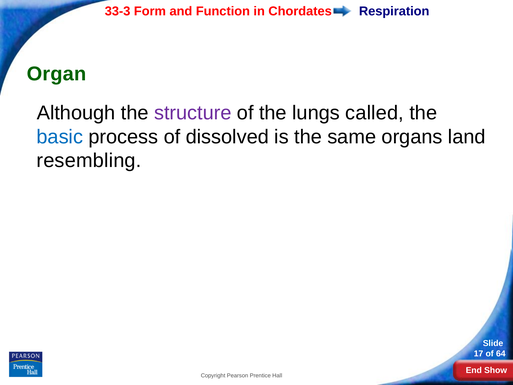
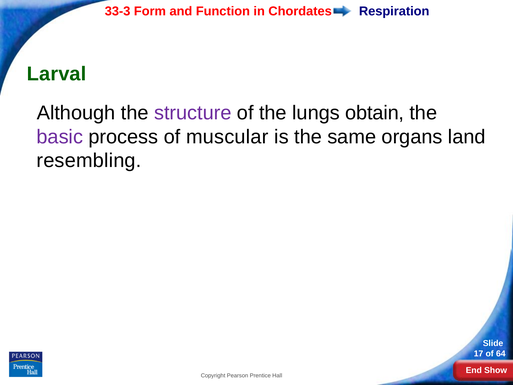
Organ: Organ -> Larval (57, 74)
called: called -> obtain (375, 113)
basic colour: blue -> purple (60, 137)
dissolved: dissolved -> muscular (227, 137)
